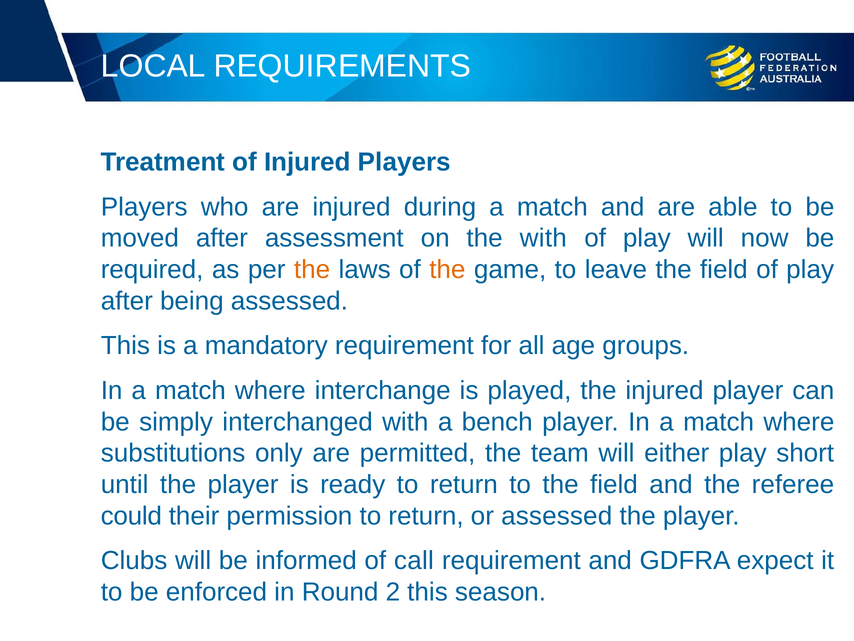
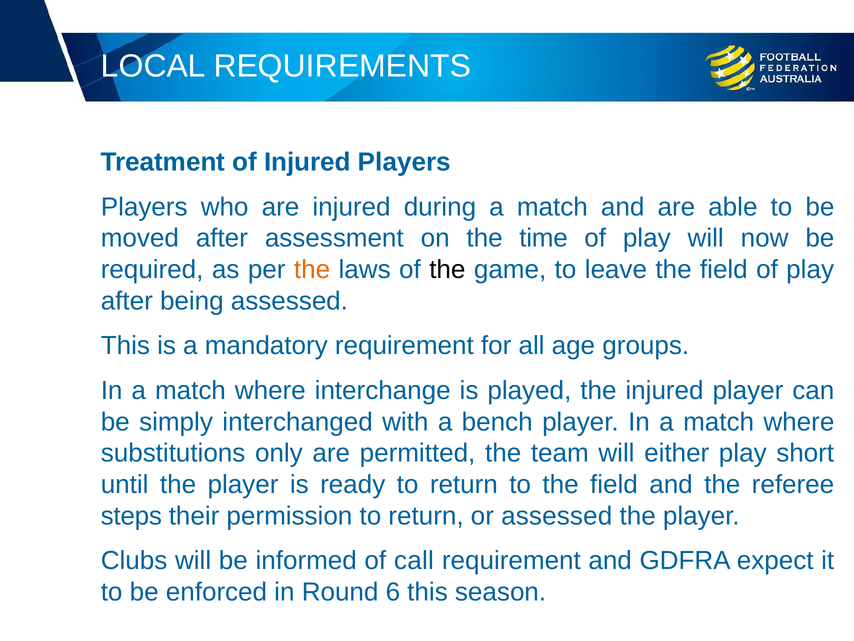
the with: with -> time (544, 238)
the colour: orange -> black (447, 269)
could: could -> steps (131, 515)
2: 2 -> 6 (393, 592)
